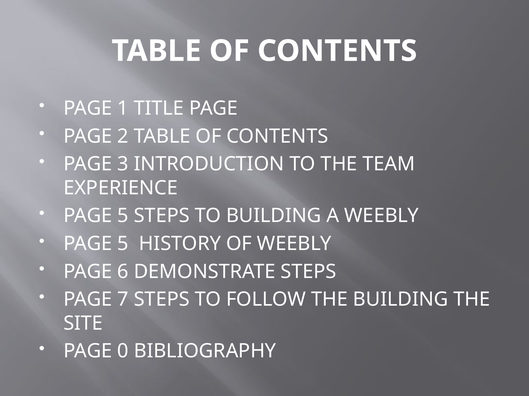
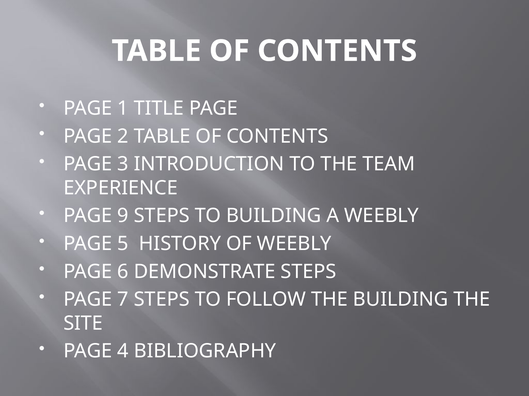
5: 5 -> 9 (123, 216)
0: 0 -> 4 (123, 352)
